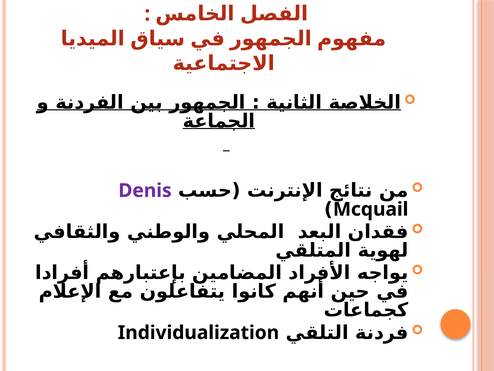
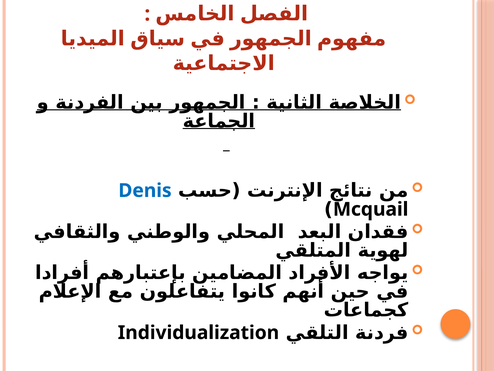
Denis colour: purple -> blue (145, 190)
